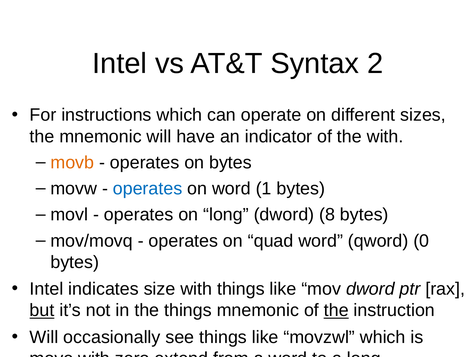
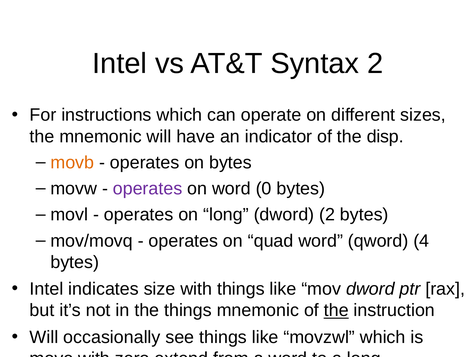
the with: with -> disp (385, 137)
operates colour: blue -> purple (148, 189)
1: 1 -> 0 (264, 189)
dword 8: 8 -> 2 (327, 215)
0: 0 -> 4 (421, 241)
but underline: present -> none (42, 310)
